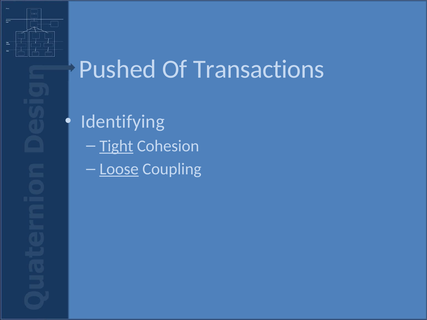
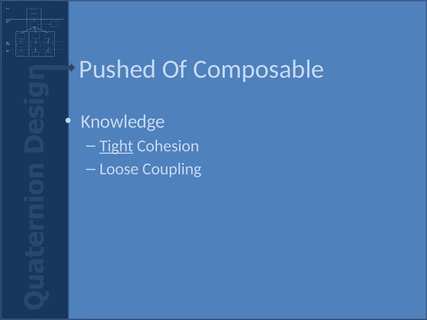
Transactions: Transactions -> Composable (259, 69)
Identifying: Identifying -> Knowledge (123, 122)
Loose underline: present -> none (119, 169)
